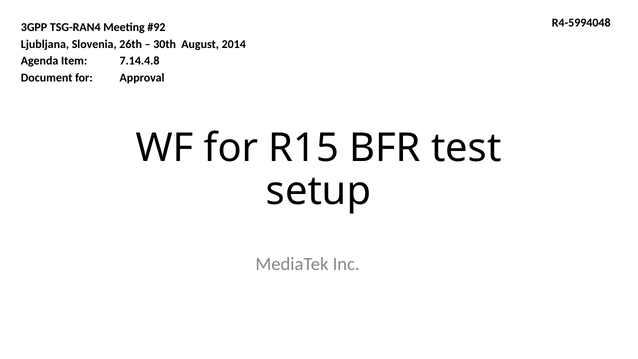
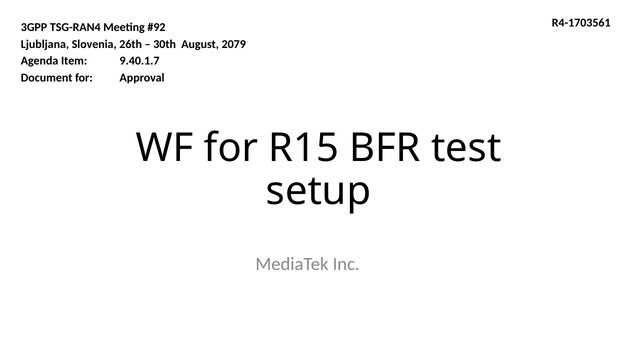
R4-5994048: R4-5994048 -> R4-1703561 (581, 23)
2014: 2014 -> 2079 (234, 44)
7.14.4.8: 7.14.4.8 -> 9.40.1.7 (140, 61)
